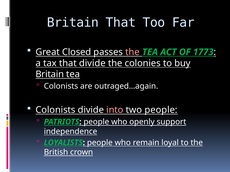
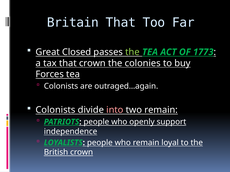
the colour: pink -> light green (132, 52)
that divide: divide -> crown (92, 63)
Britain: Britain -> Forces (50, 74)
two people: people -> remain (161, 110)
